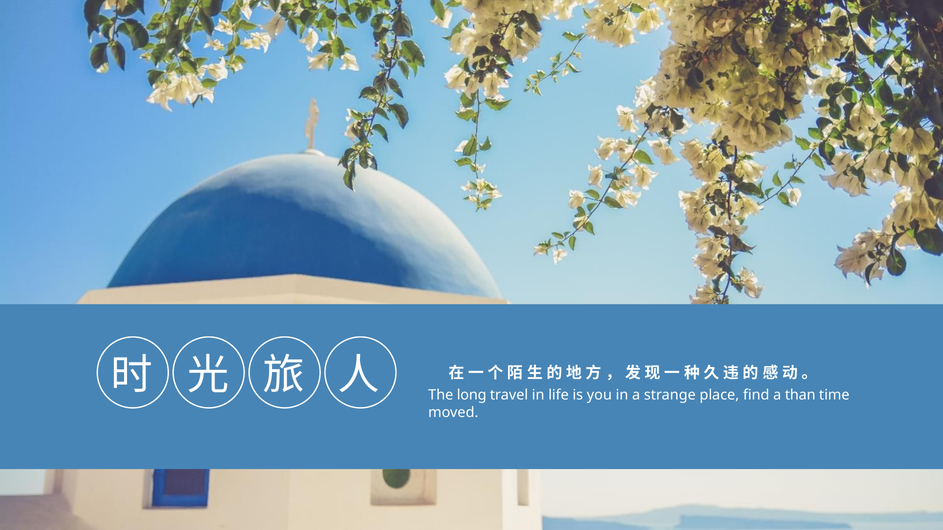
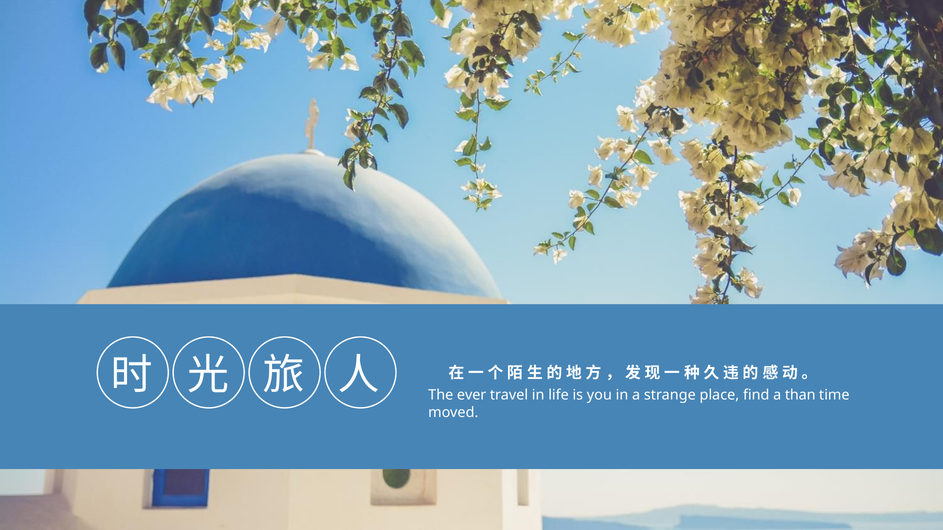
long: long -> ever (472, 396)
